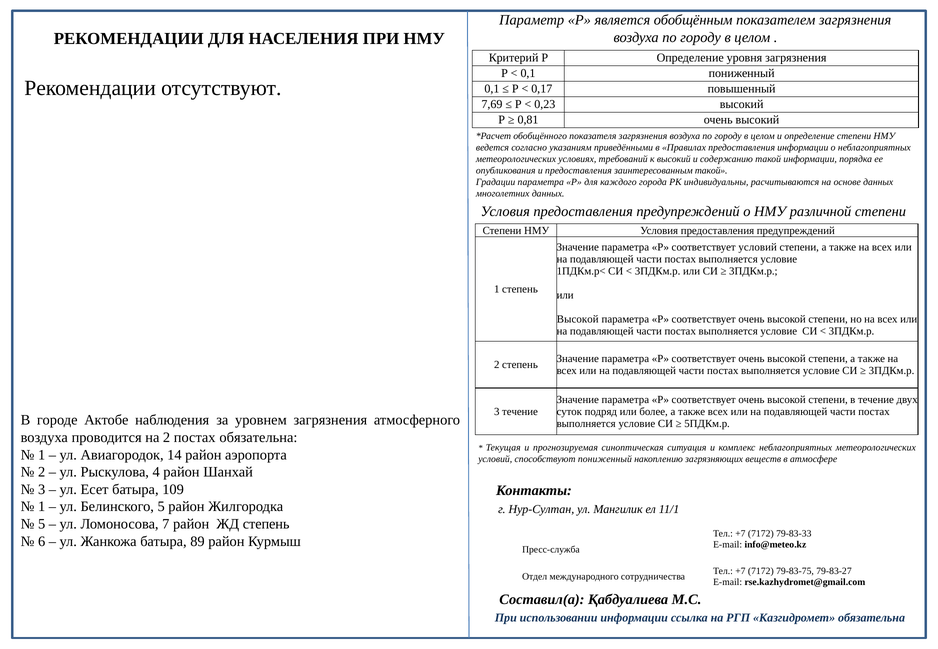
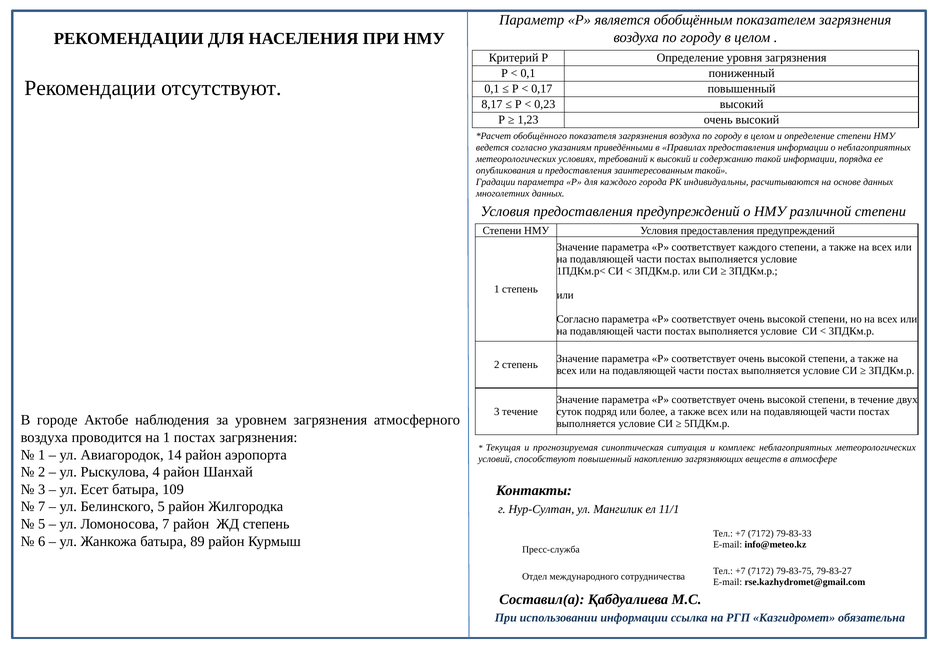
7,69: 7,69 -> 8,17 (492, 104)
0,81: 0,81 -> 1,23 (528, 120)
соответствует условий: условий -> каждого (758, 247)
Высокой: Высокой -> Согласно (578, 319)
на 2: 2 -> 1 (167, 438)
постах обязательна: обязательна -> загрязнения (258, 438)
способствуют пониженный: пониженный -> повышенный (605, 460)
1: 1 -> 7 (42, 507)
